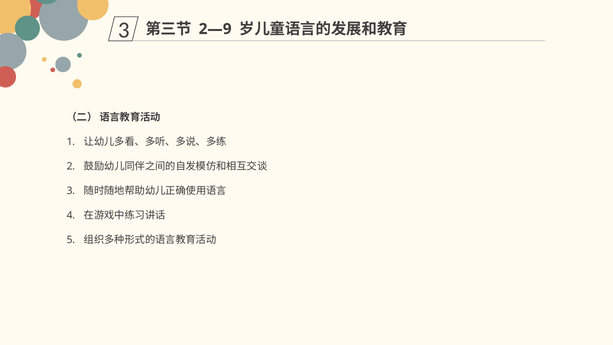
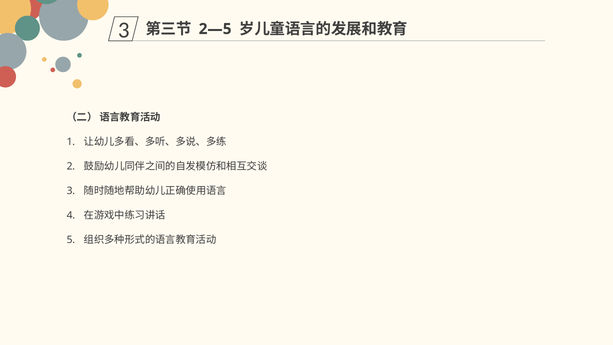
2—9: 2—9 -> 2—5 (215, 29)
